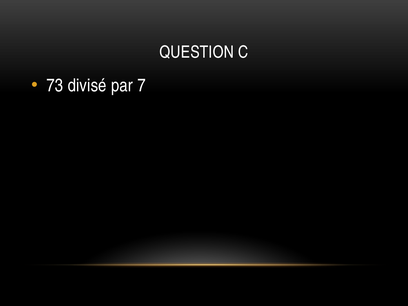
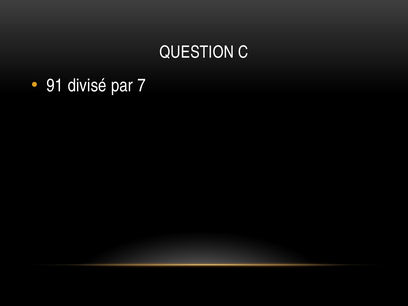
73: 73 -> 91 (55, 86)
